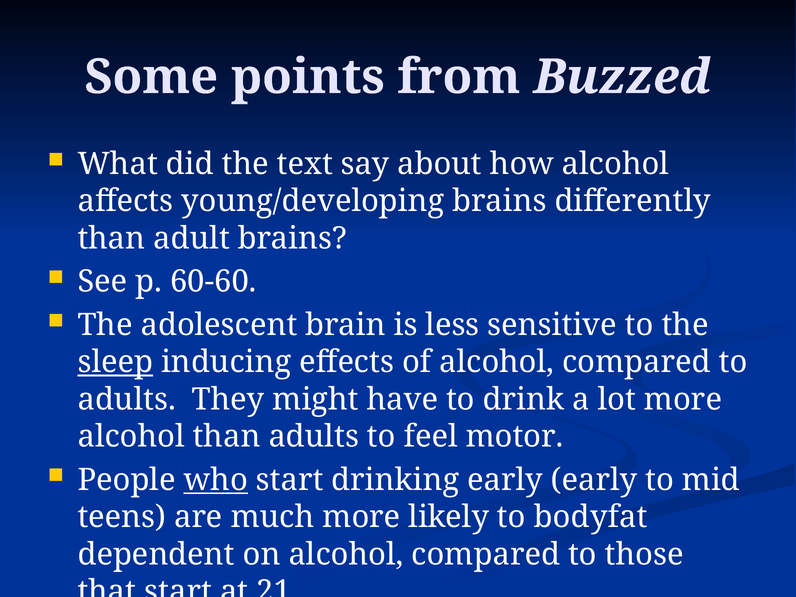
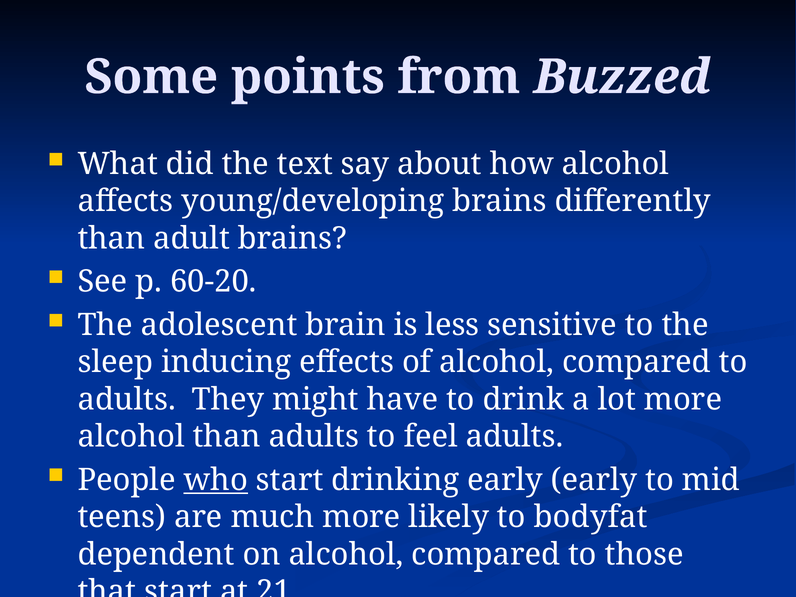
60-60: 60-60 -> 60-20 (213, 282)
sleep underline: present -> none (115, 362)
feel motor: motor -> adults (514, 437)
